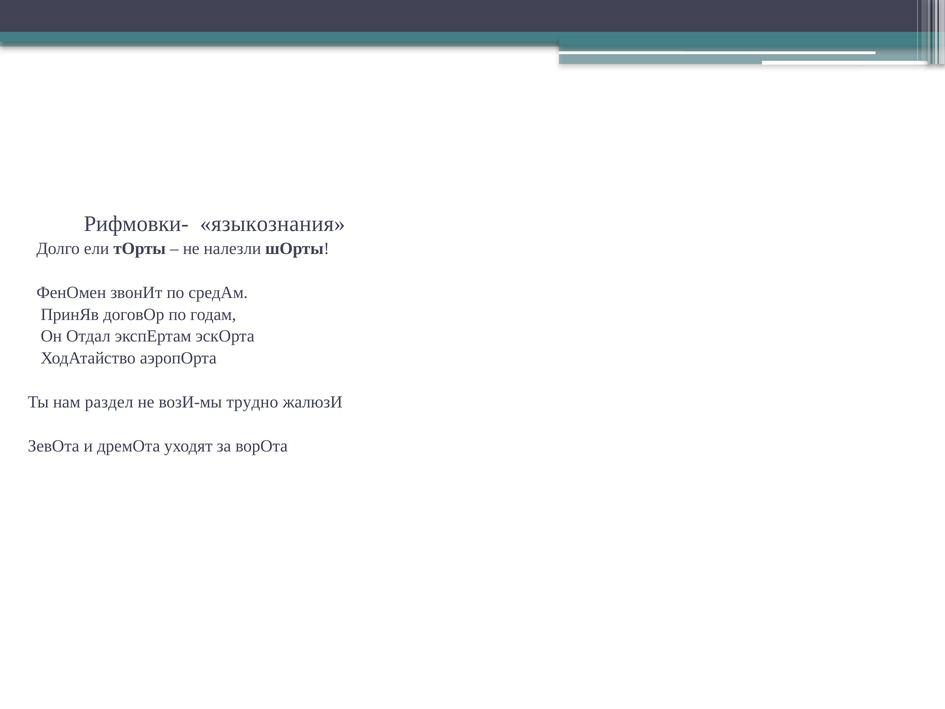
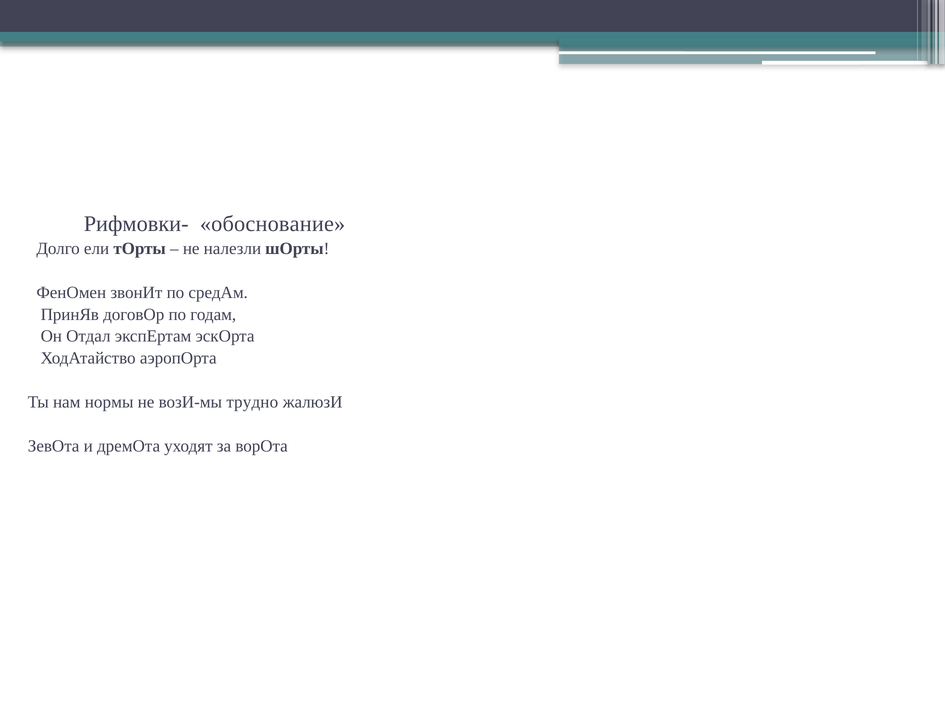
языкознания: языкознания -> обоснование (273, 224)
раздел: раздел -> нормы (109, 402)
